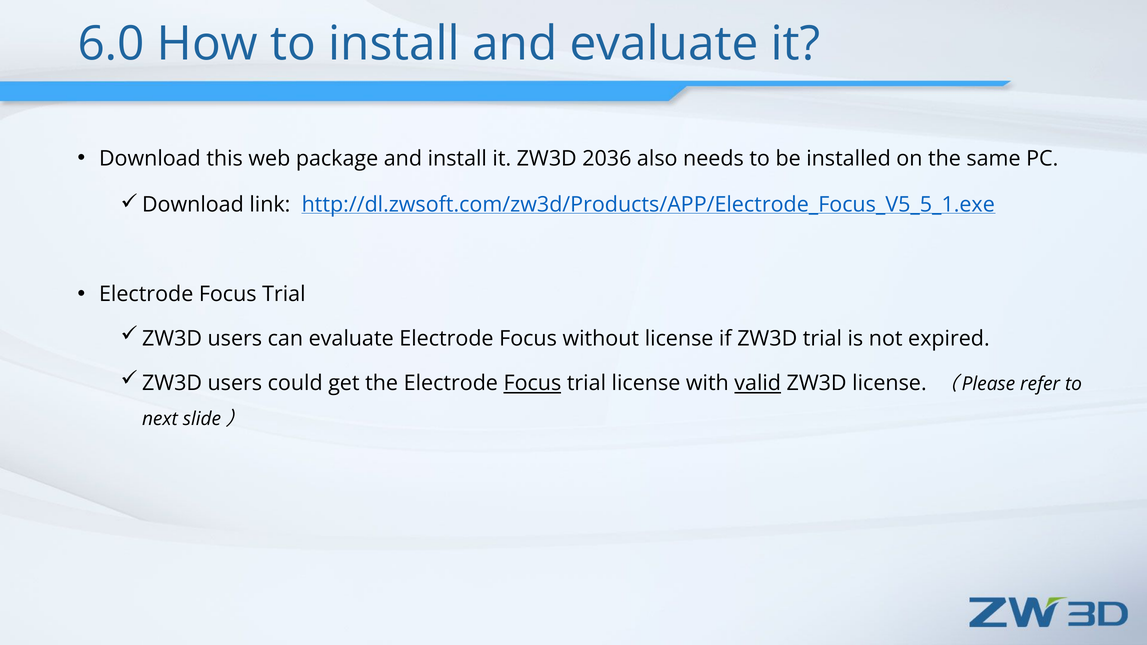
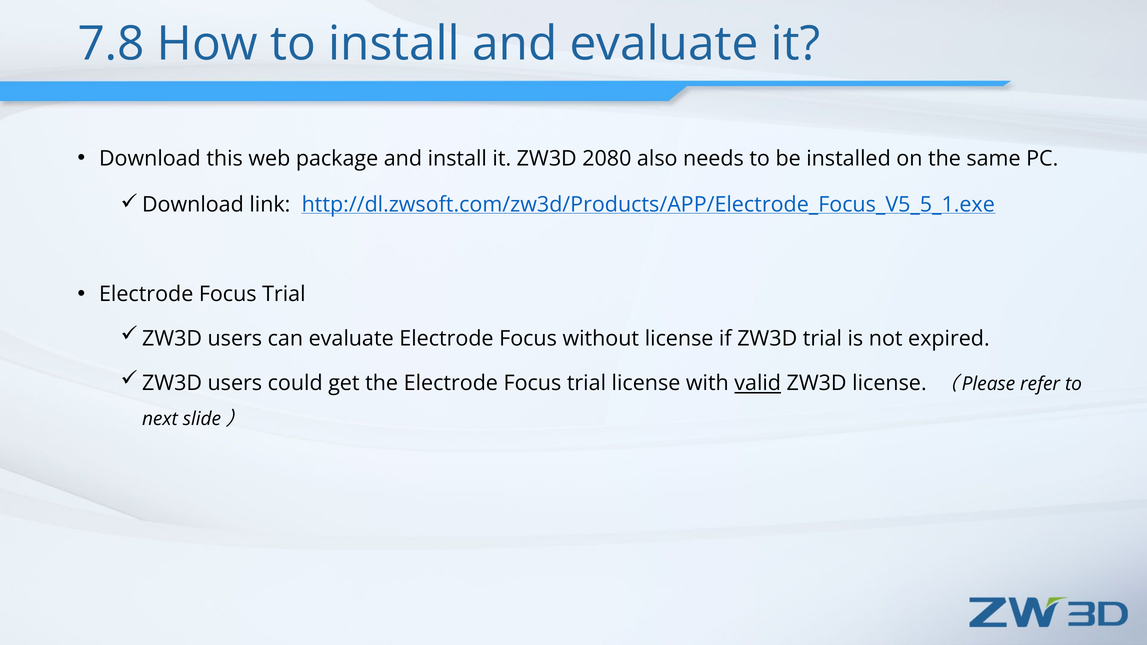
6.0: 6.0 -> 7.8 (111, 44)
2036: 2036 -> 2080 (607, 158)
Focus underline: present -> none (532, 384)
